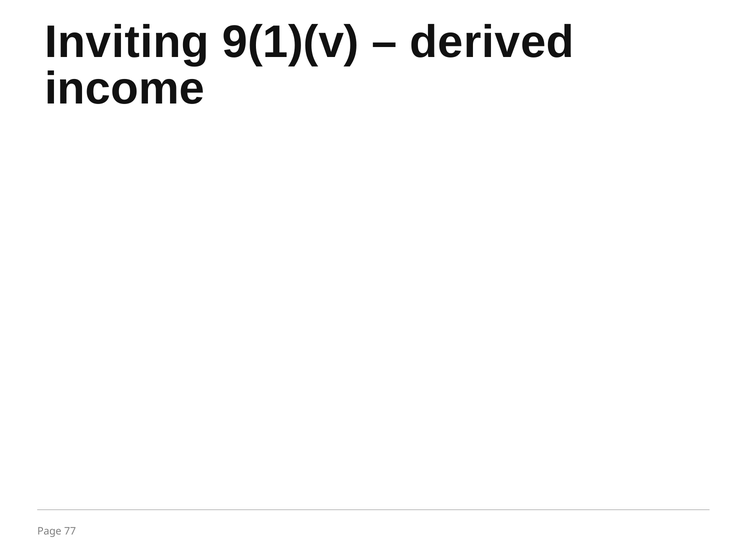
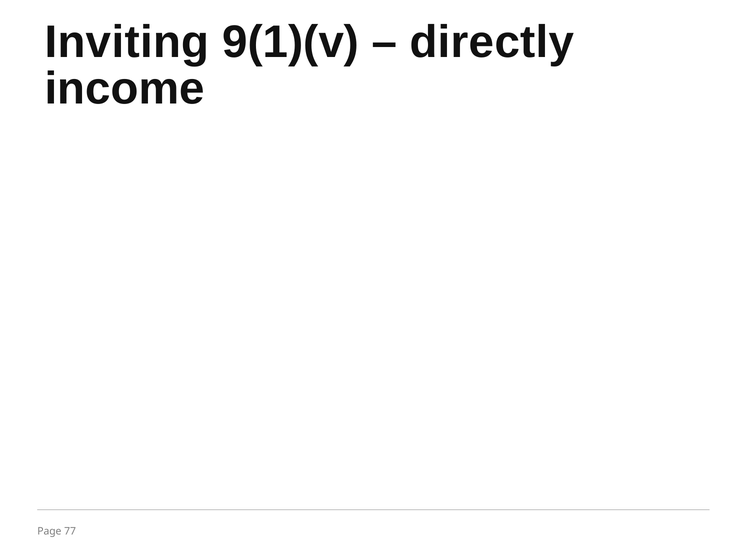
derived: derived -> directly (492, 42)
